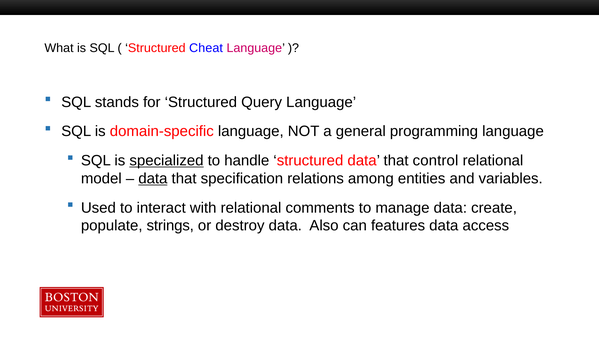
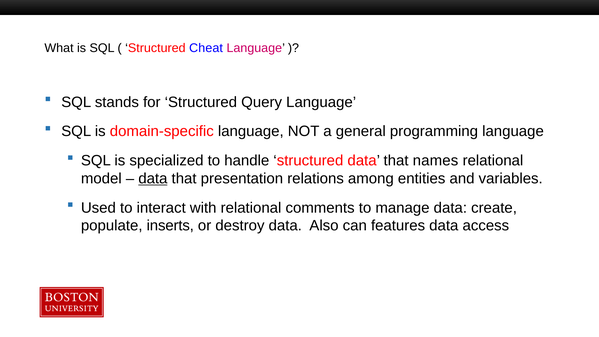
specialized underline: present -> none (166, 161)
control: control -> names (435, 161)
specification: specification -> presentation (242, 179)
strings: strings -> inserts (170, 226)
